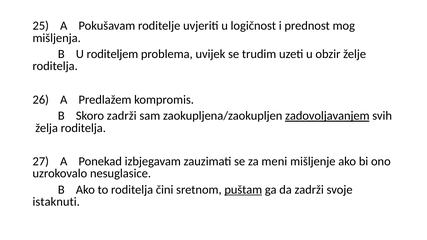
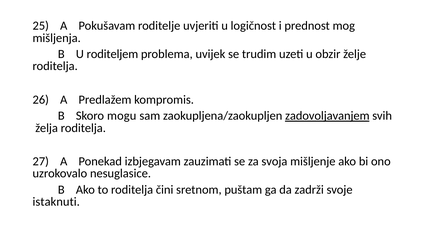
Skoro zadrži: zadrži -> mogu (122, 116)
meni: meni -> svoja (274, 162)
puštam underline: present -> none (243, 190)
